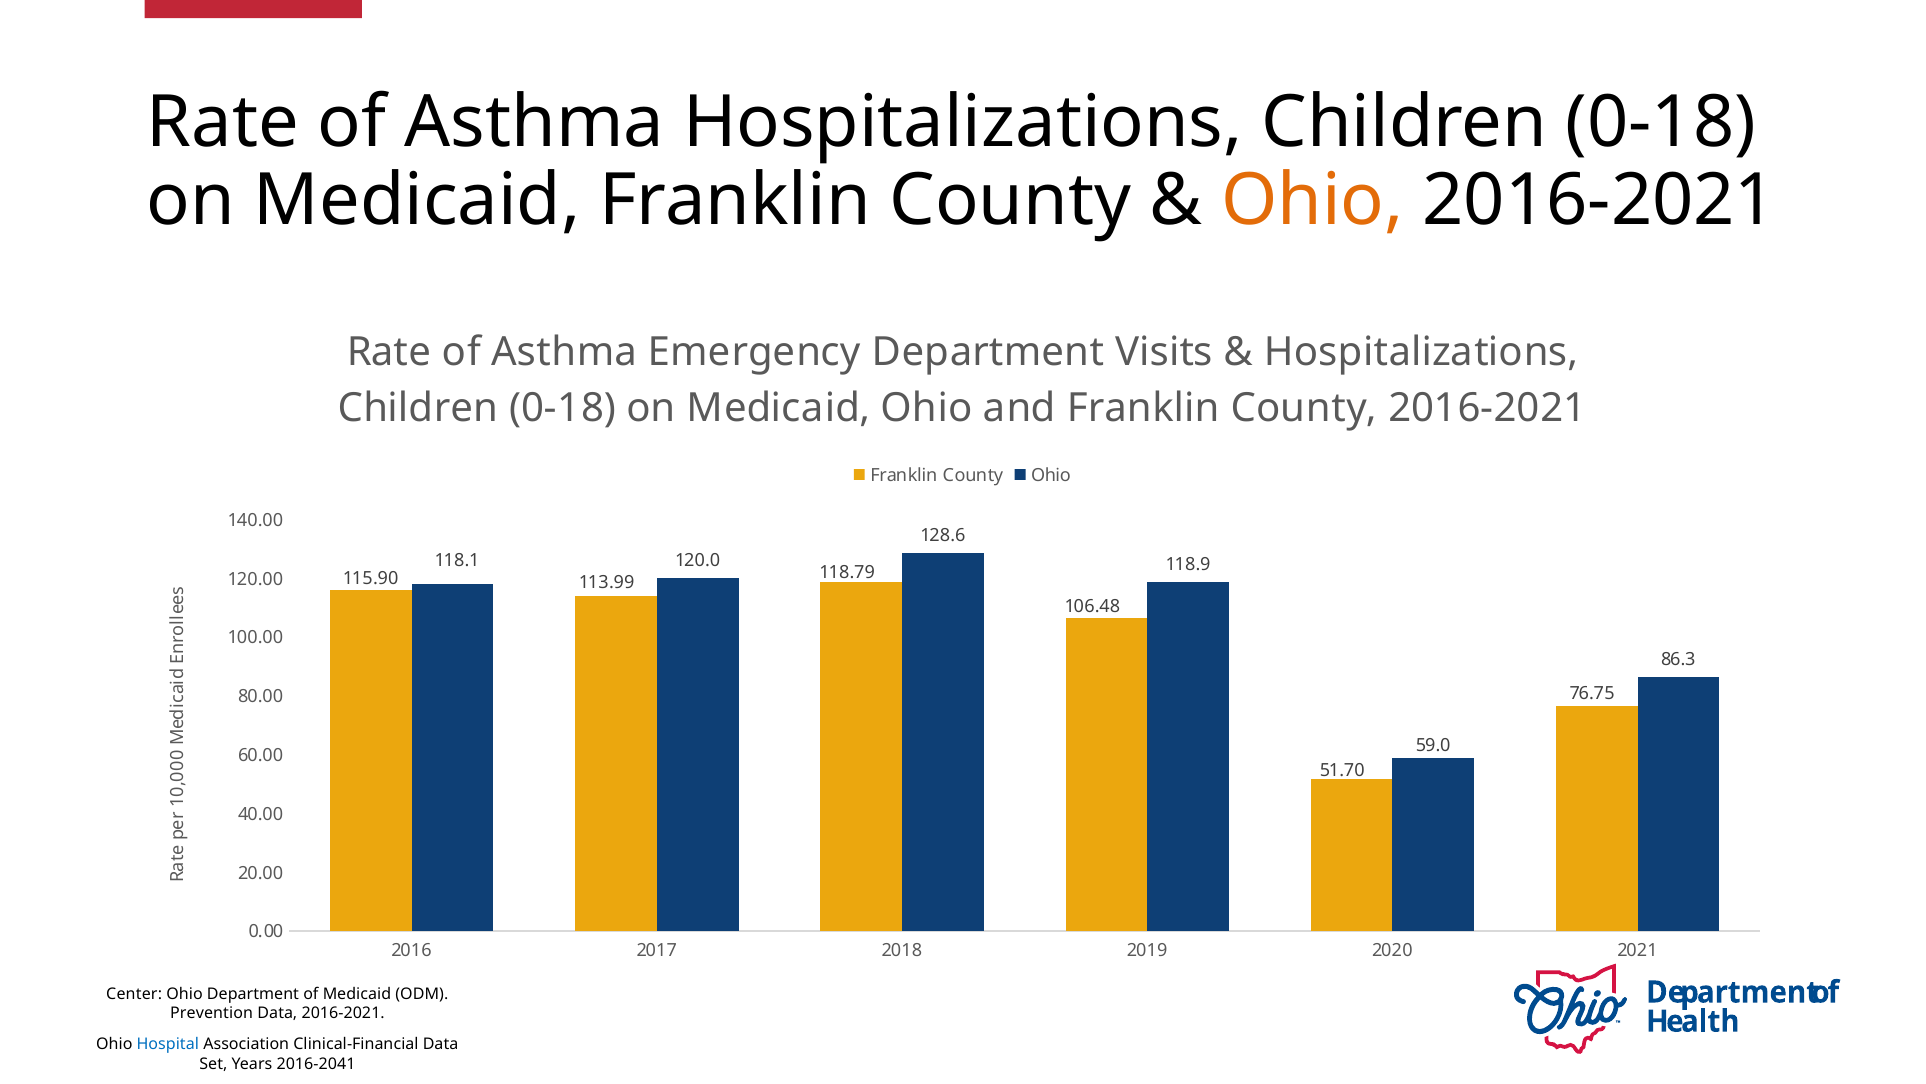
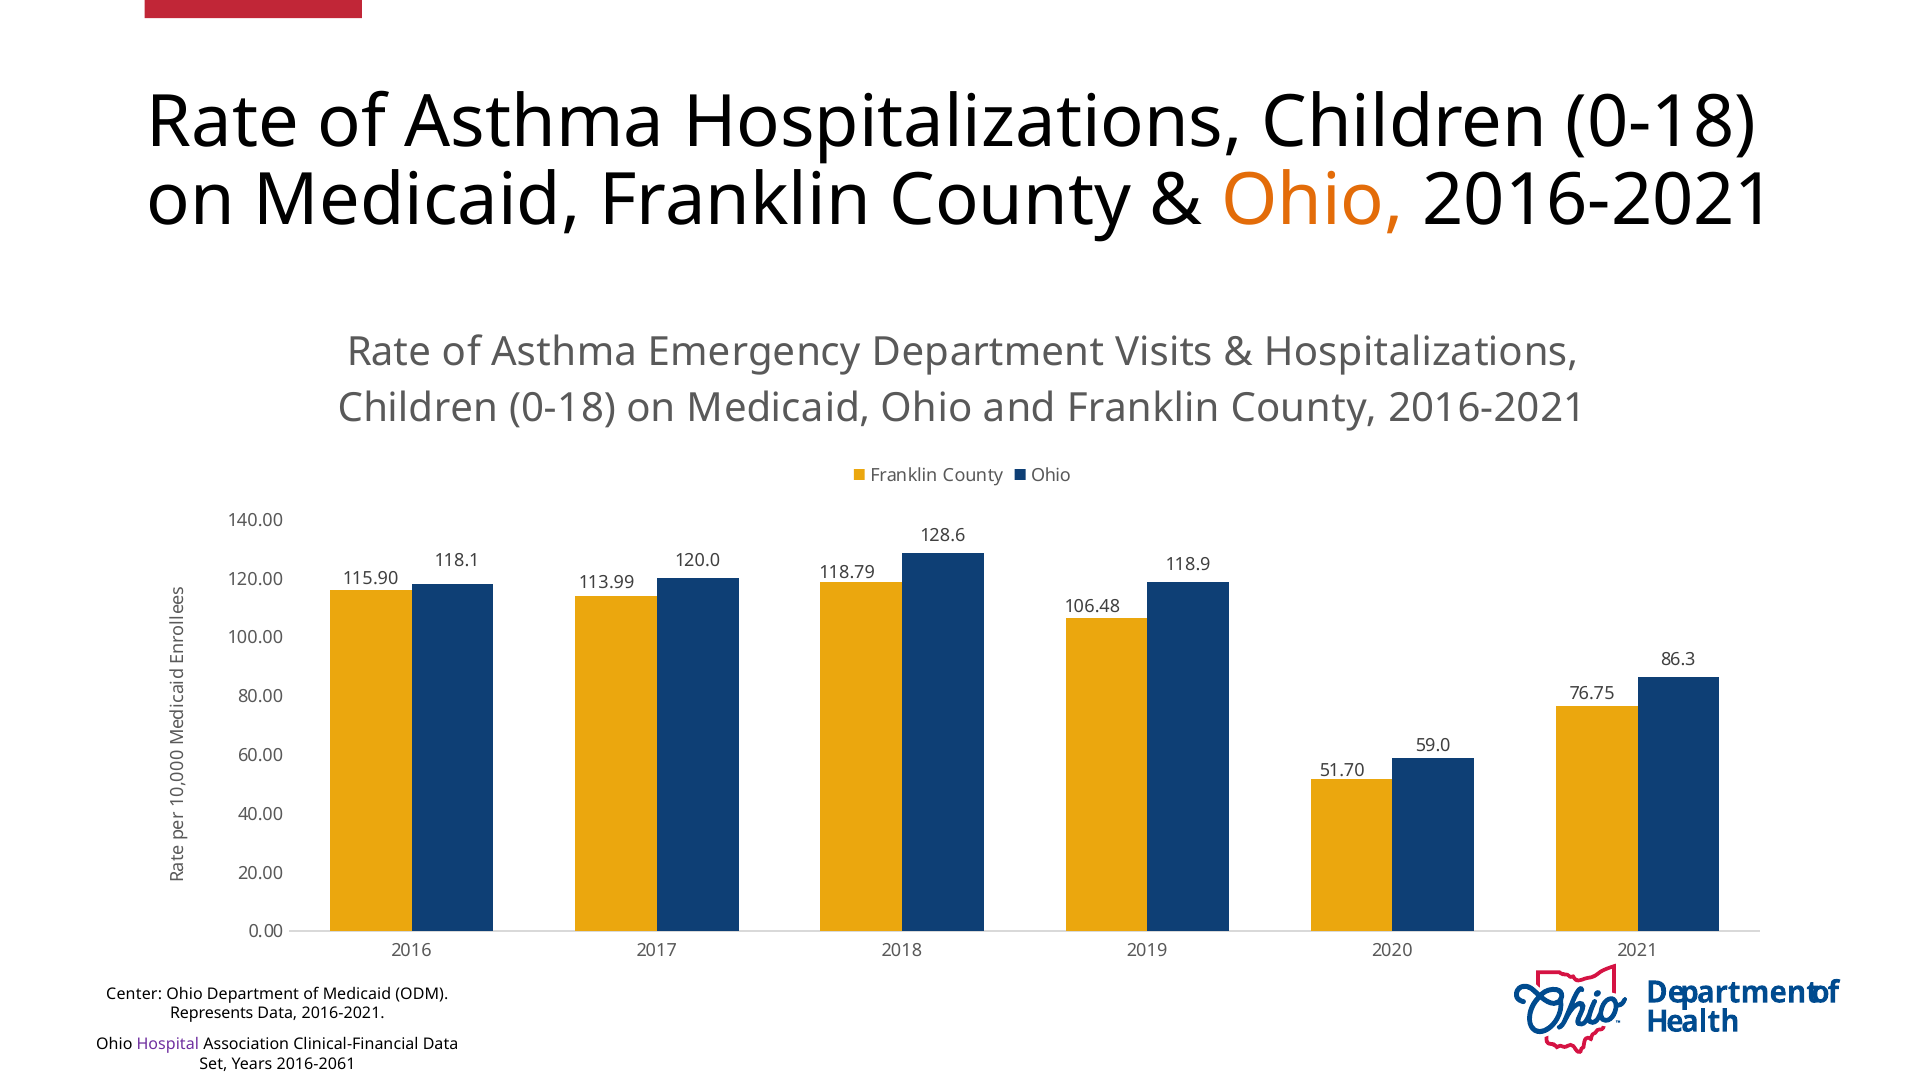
Prevention: Prevention -> Represents (212, 1013)
Hospital colour: blue -> purple (168, 1044)
2016-2041: 2016-2041 -> 2016-2061 (316, 1063)
